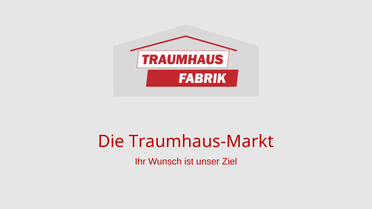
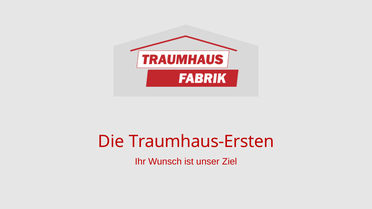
Traumhaus-Markt: Traumhaus-Markt -> Traumhaus-Ersten (201, 142)
